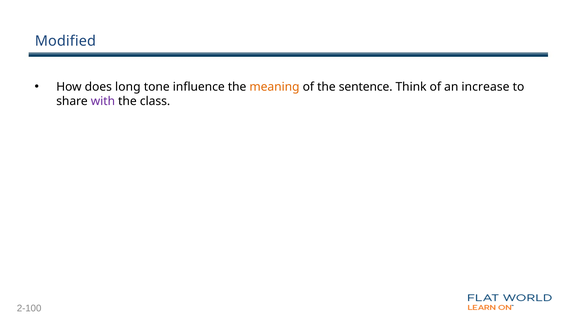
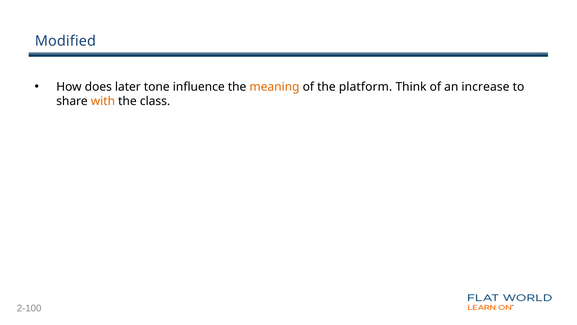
long: long -> later (128, 87)
sentence: sentence -> platform (366, 87)
with colour: purple -> orange (103, 101)
